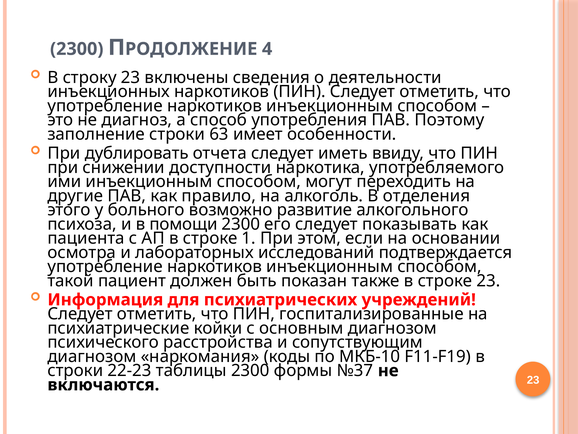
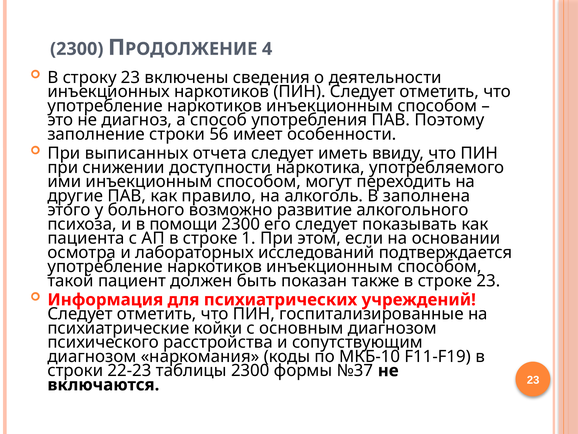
63: 63 -> 56 (219, 134)
дублировать: дублировать -> выписанных (137, 153)
отделения: отделения -> заполнена (426, 196)
